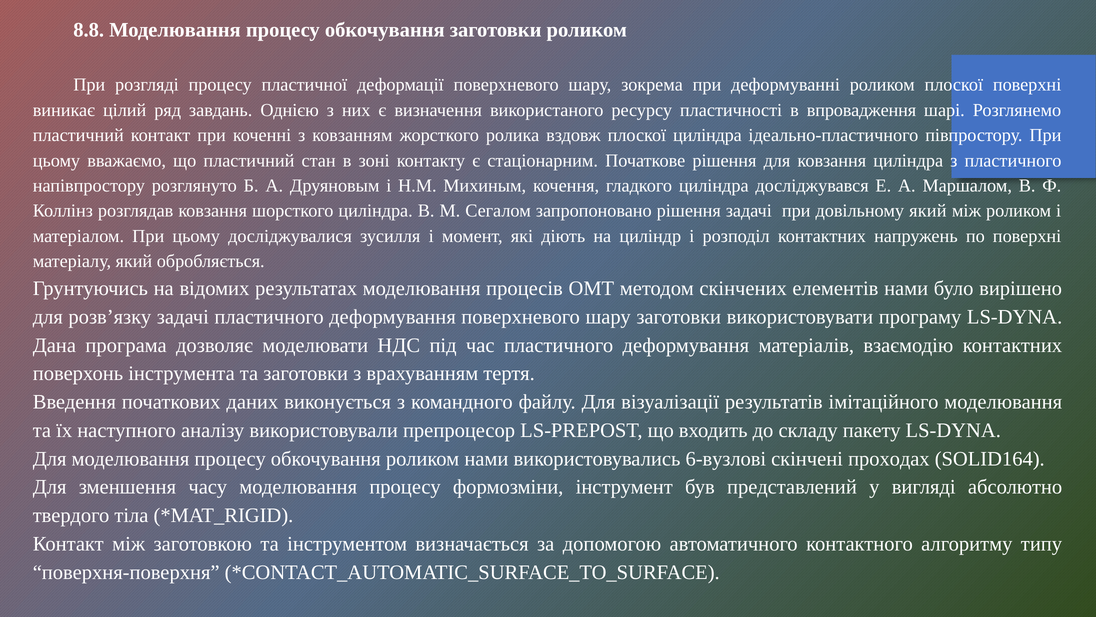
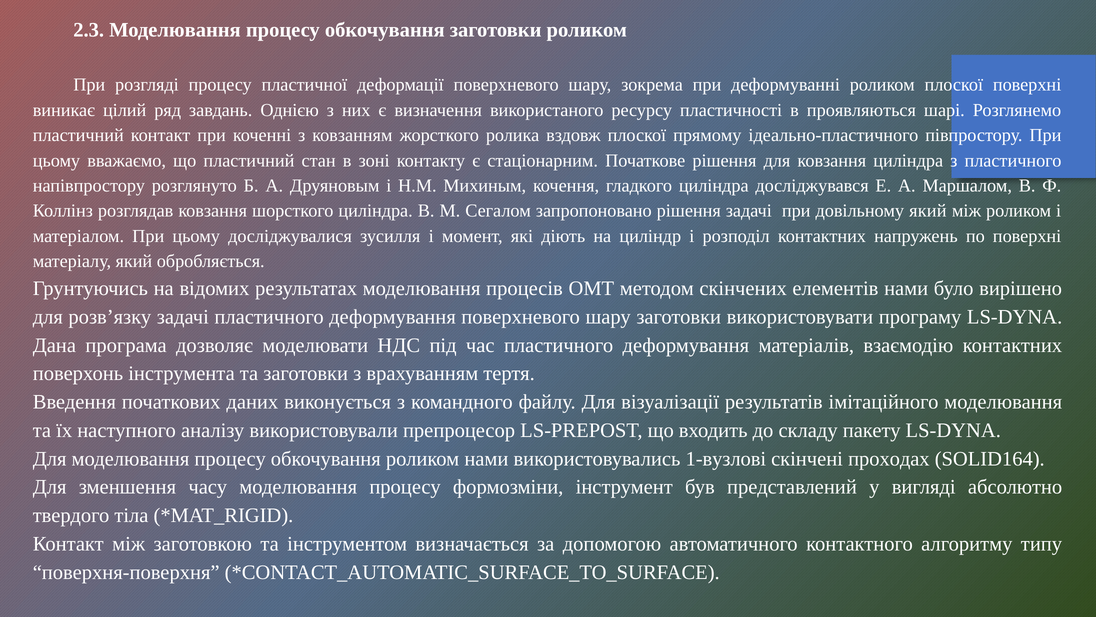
8.8: 8.8 -> 2.3 (89, 30)
впровадження: впровадження -> проявляються (861, 110)
плоскої циліндра: циліндра -> прямому (707, 135)
6-вузлові: 6-вузлові -> 1-вузлові (726, 458)
